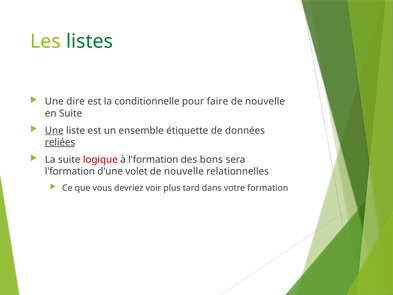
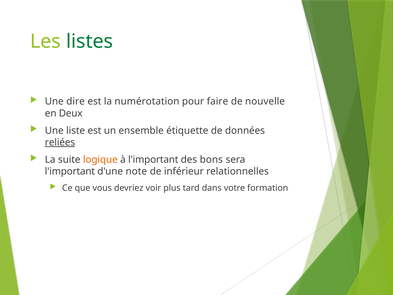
conditionnelle: conditionnelle -> numérotation (147, 101)
en Suite: Suite -> Deux (71, 113)
Une underline: present -> none (54, 130)
logique colour: red -> orange (100, 159)
à l'formation: l'formation -> l'important (153, 159)
l'formation: l'formation -> l'important (70, 171)
volet: volet -> note (136, 171)
nouvelle: nouvelle -> inférieur (184, 171)
